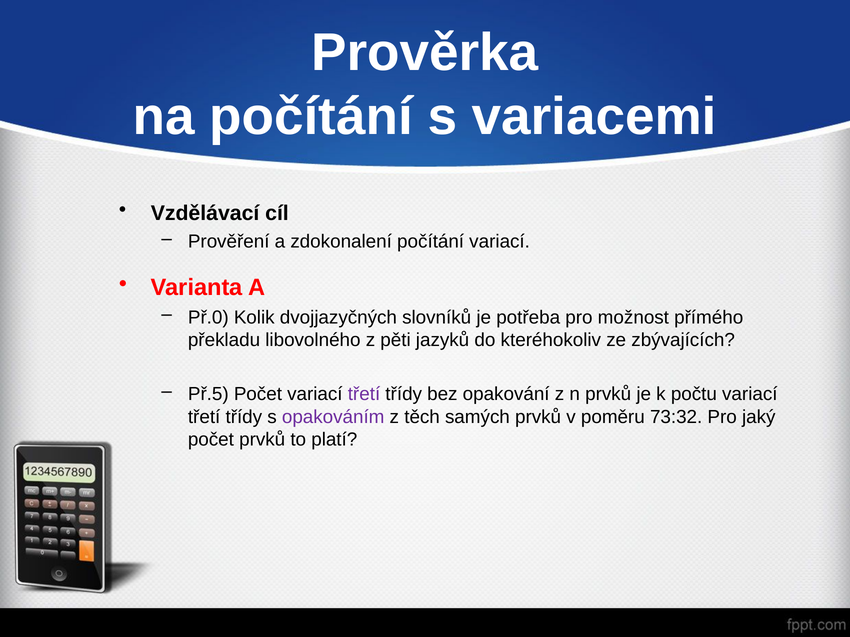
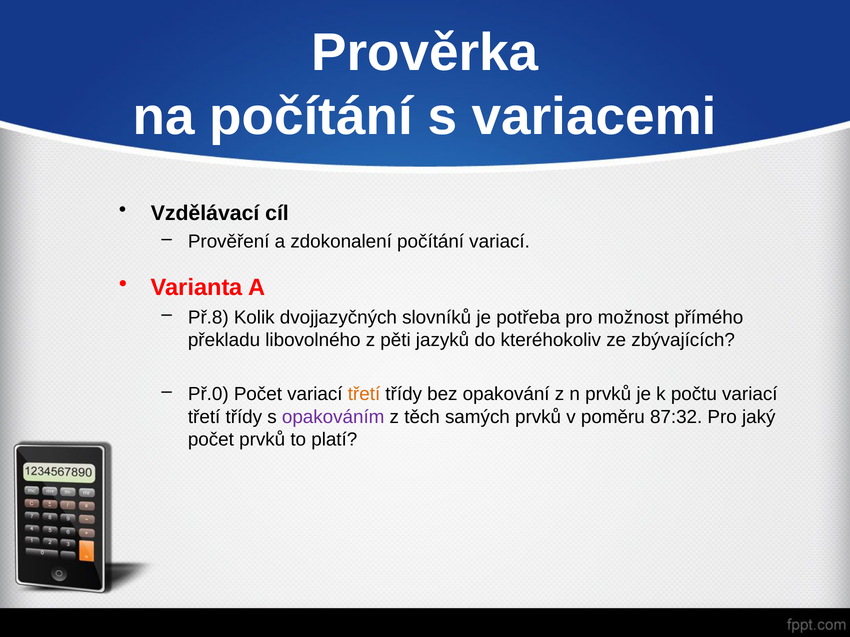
Př.0: Př.0 -> Př.8 (208, 318)
Př.5: Př.5 -> Př.0 (208, 395)
třetí colour: purple -> orange (364, 395)
73:32: 73:32 -> 87:32 (676, 417)
